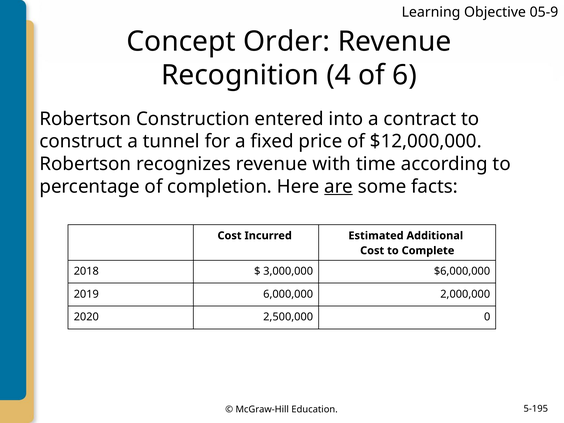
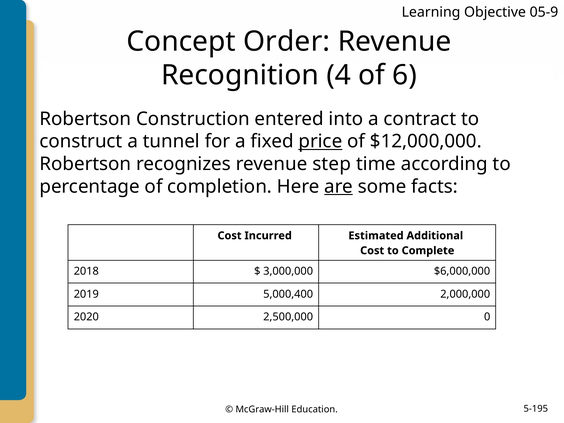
price underline: none -> present (320, 141)
with: with -> step (332, 164)
6,000,000: 6,000,000 -> 5,000,400 (288, 294)
